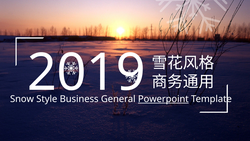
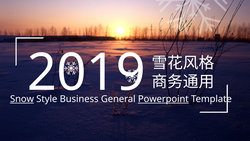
Snow underline: none -> present (22, 99)
